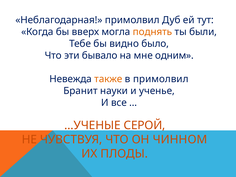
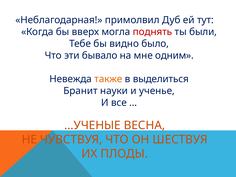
поднять colour: orange -> red (152, 32)
в примолвил: примолвил -> выделиться (161, 79)
СЕРОЙ: СЕРОЙ -> ВЕСНА (144, 125)
ЧИННОМ: ЧИННОМ -> ШЕСТВУЯ (180, 139)
